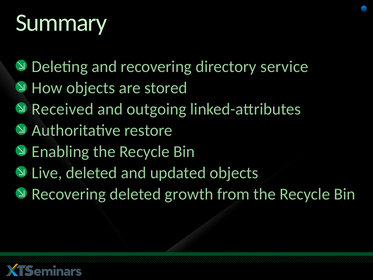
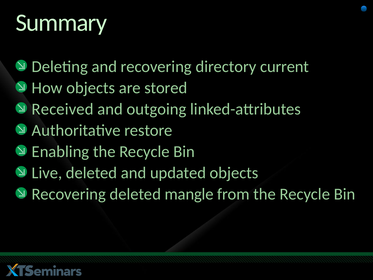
service: service -> current (285, 67)
growth: growth -> mangle (189, 194)
